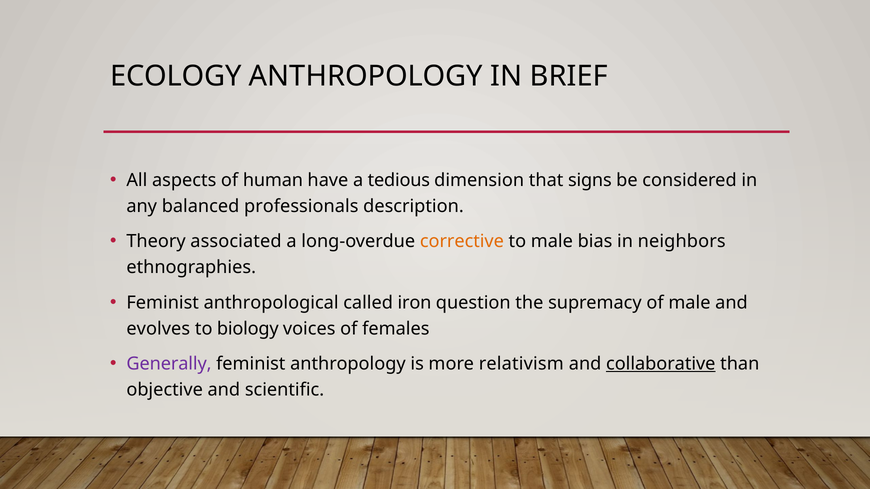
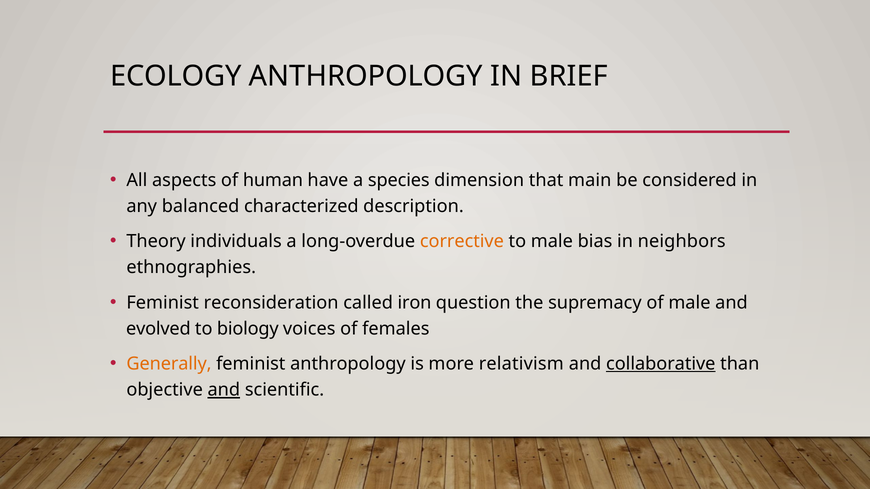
tedious: tedious -> species (399, 180)
signs: signs -> main (590, 180)
professionals: professionals -> characterized (301, 206)
associated: associated -> individuals (236, 242)
anthropological: anthropological -> reconsideration (271, 303)
evolves: evolves -> evolved (158, 329)
Generally colour: purple -> orange (169, 364)
and underline: none -> present (224, 390)
